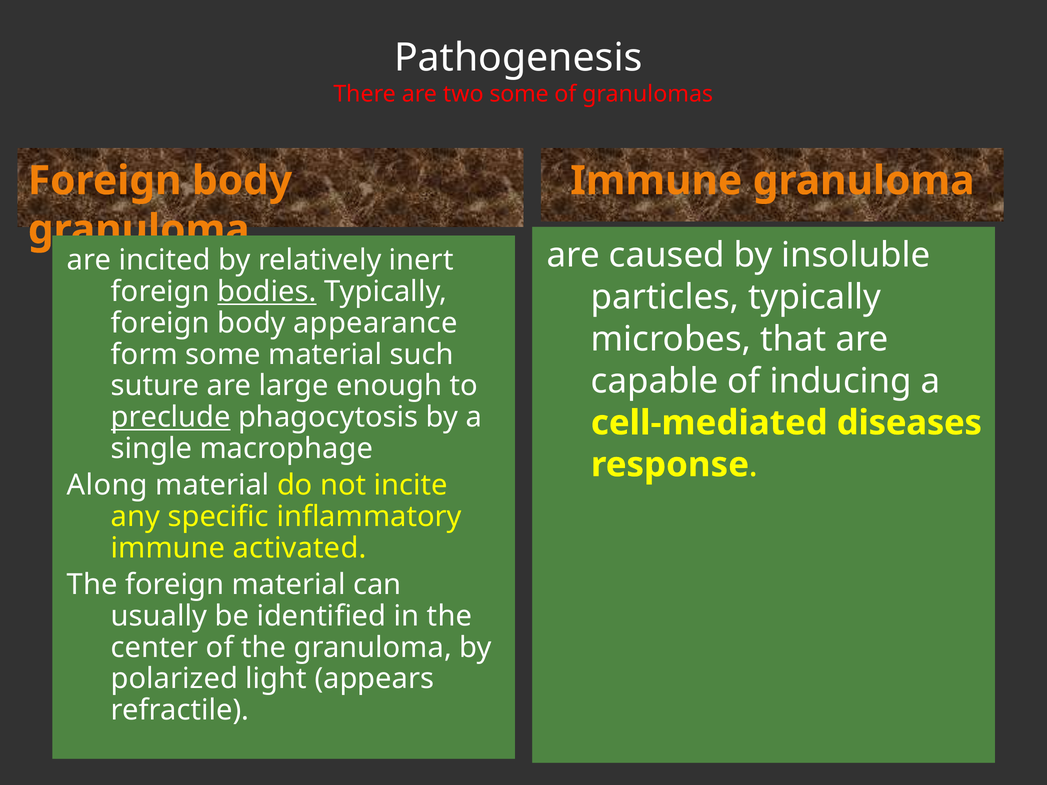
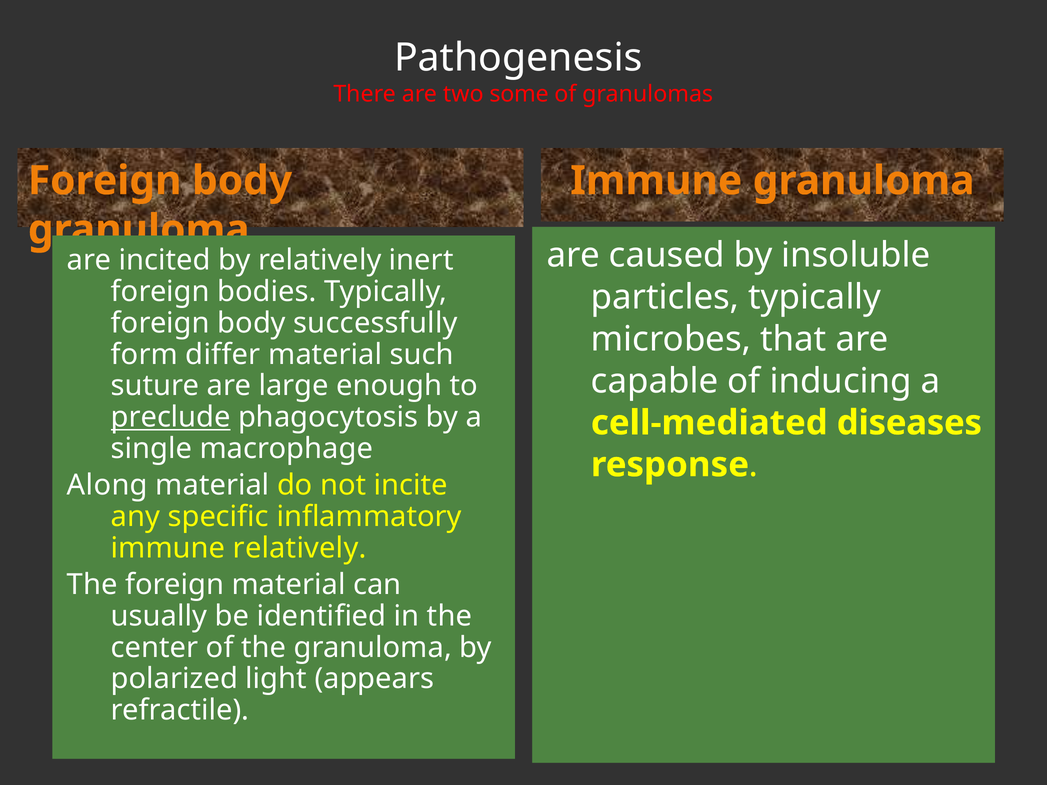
bodies underline: present -> none (267, 292)
appearance: appearance -> successfully (375, 323)
form some: some -> differ (223, 355)
immune activated: activated -> relatively (300, 548)
